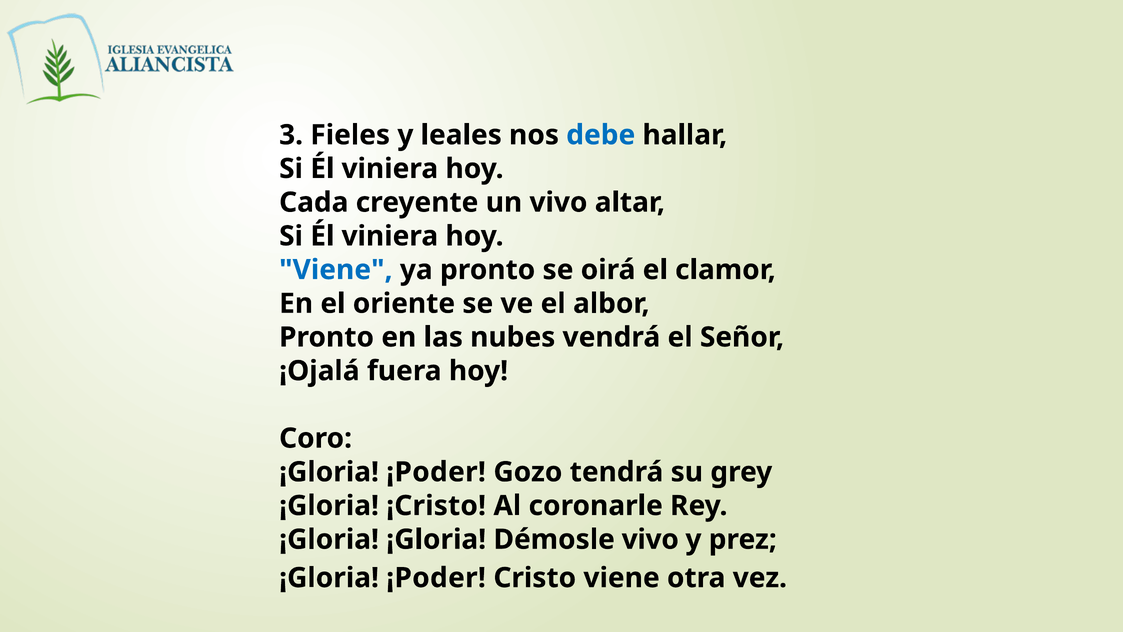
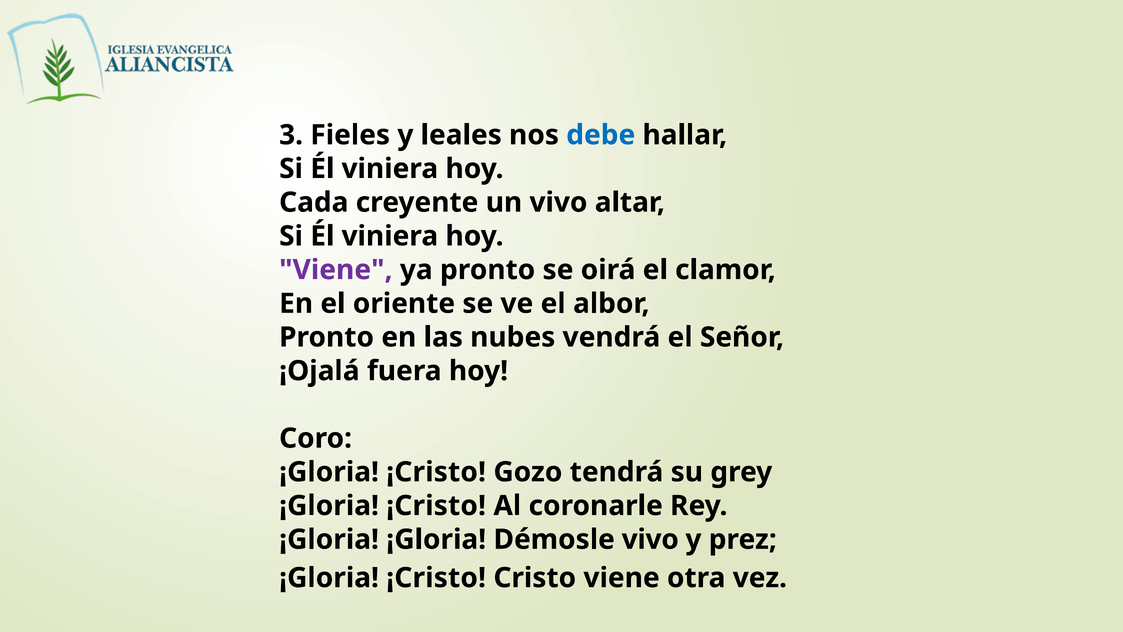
Viene colour: blue -> purple (336, 270)
¡Poder: ¡Poder -> ¡Cristo (436, 472)
¡Poder: ¡Poder -> ¡Cristo (436, 578)
